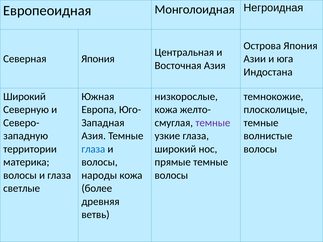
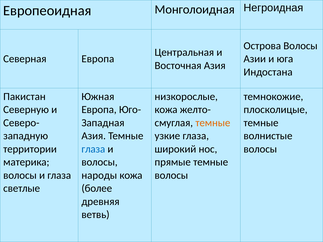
Острова Япония: Япония -> Волосы (301, 46)
Северная Япония: Япония -> Европа (98, 59)
Широкий: Широкий -> Пакистан (24, 97)
темные colour: purple -> orange (213, 123)
